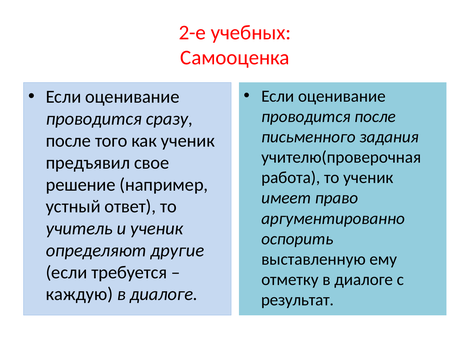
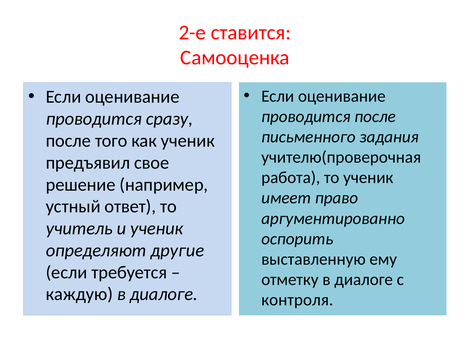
учебных: учебных -> ставится (251, 32)
результат: результат -> контроля (297, 300)
